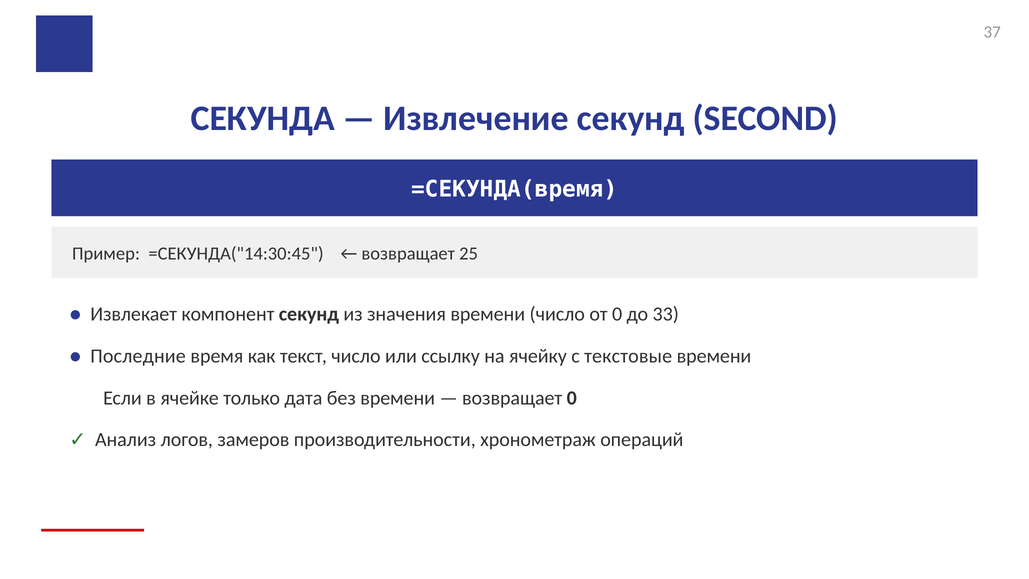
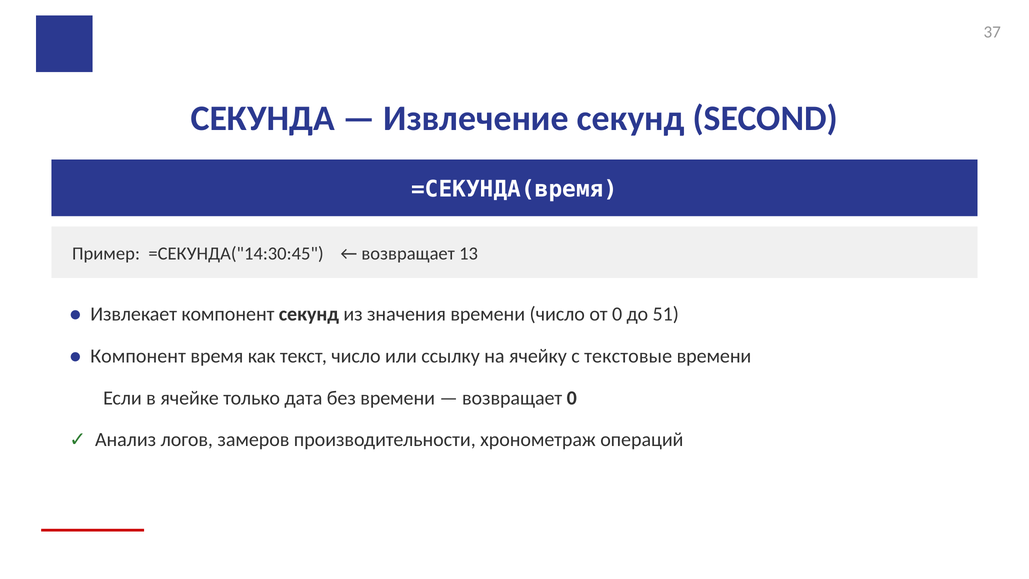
25: 25 -> 13 (469, 253)
33: 33 -> 51 (666, 314)
Последние: Последние -> Компонент (138, 356)
